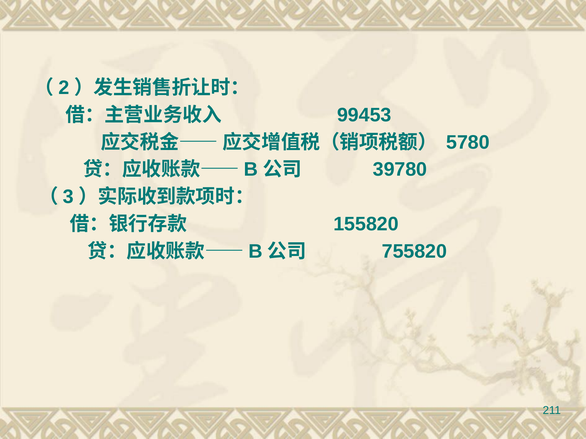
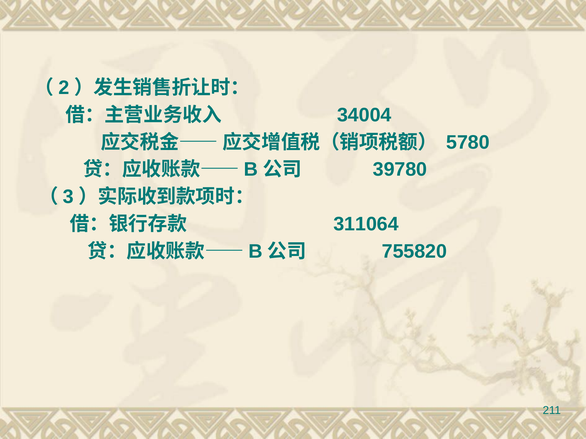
99453: 99453 -> 34004 (364, 115)
155820: 155820 -> 311064 (366, 224)
